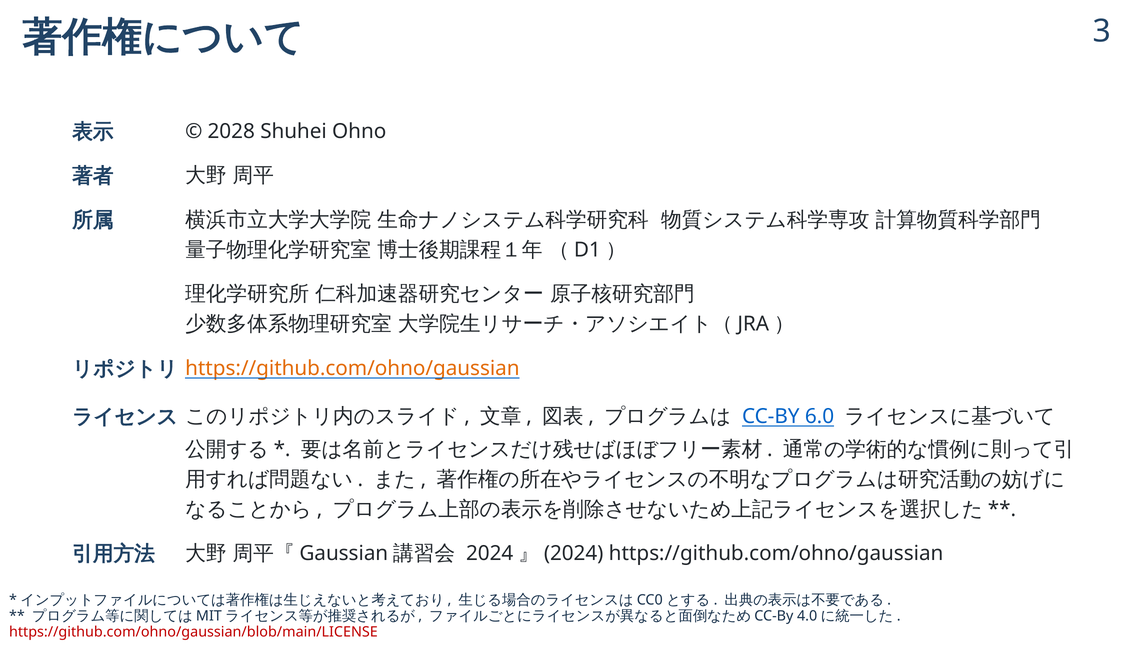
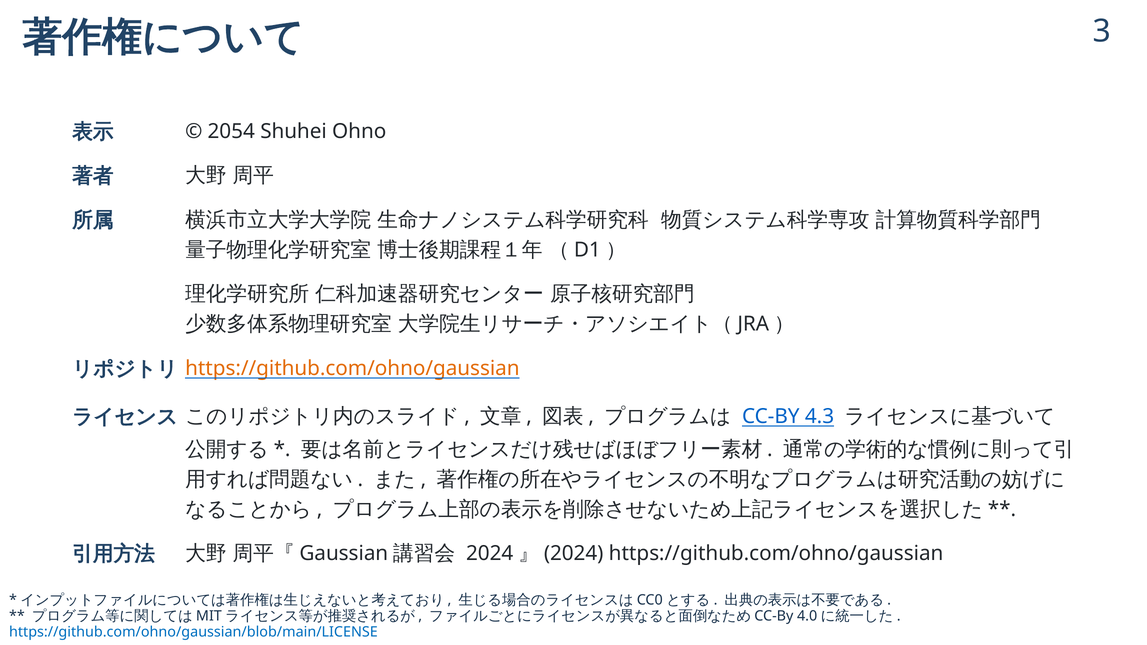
2028: 2028 -> 2054 (231, 131)
6.0: 6.0 -> 4.3 (820, 417)
https://github.com/ohno/gaussian/blob/main/LICENSE colour: red -> blue (193, 632)
